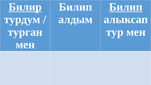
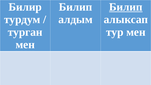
Билир underline: present -> none (25, 7)
